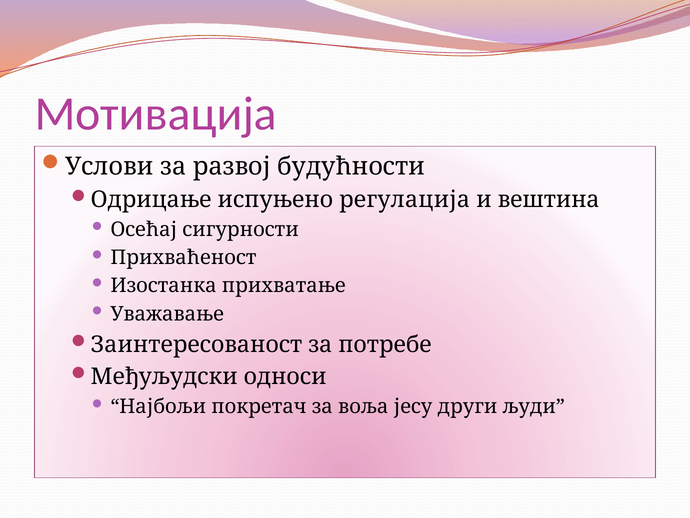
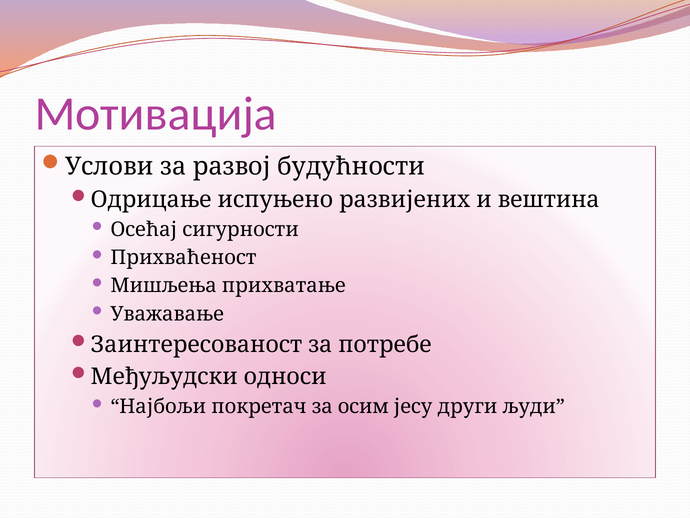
регулација: регулација -> развијених (405, 199)
Изостанка: Изостанка -> Мишљења (164, 285)
воља: воља -> осим (363, 406)
